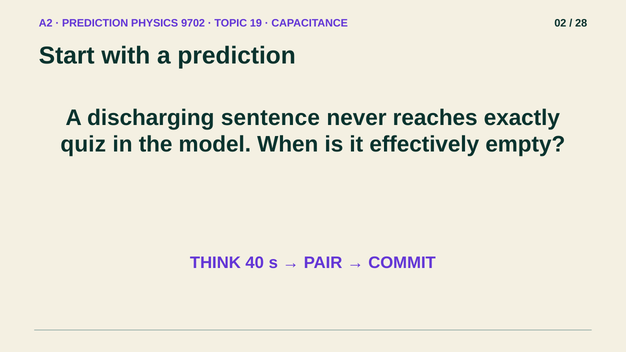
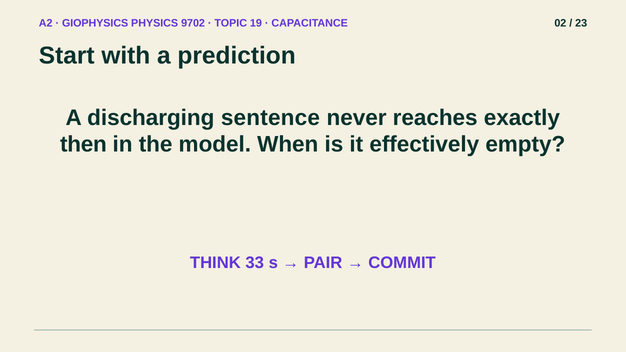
PREDICTION: PREDICTION -> GIOPHYSICS (95, 23)
28: 28 -> 23 (581, 23)
quiz: quiz -> then (83, 145)
40: 40 -> 33 (255, 263)
